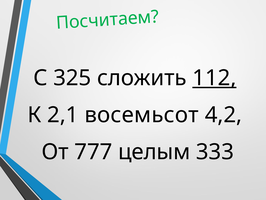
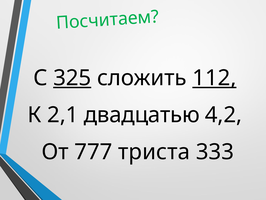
325 underline: none -> present (72, 78)
восемьсот: восемьсот -> двадцатью (142, 115)
целым: целым -> триста (154, 152)
